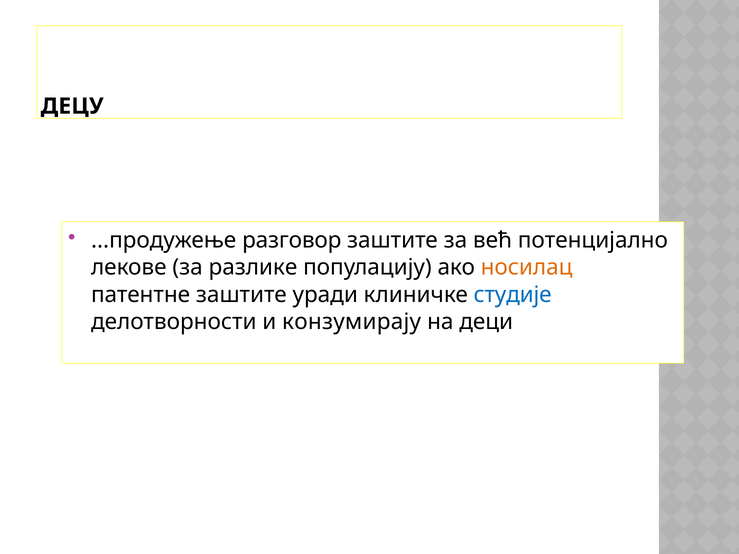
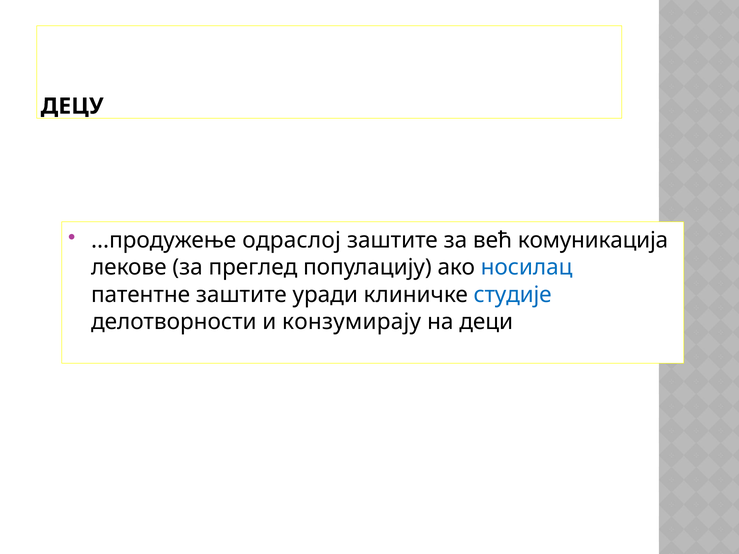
разговор: разговор -> одраслој (292, 241)
потенцијално: потенцијално -> комуникација (593, 241)
разлике: разлике -> преглед (253, 268)
носилац colour: orange -> blue (527, 268)
